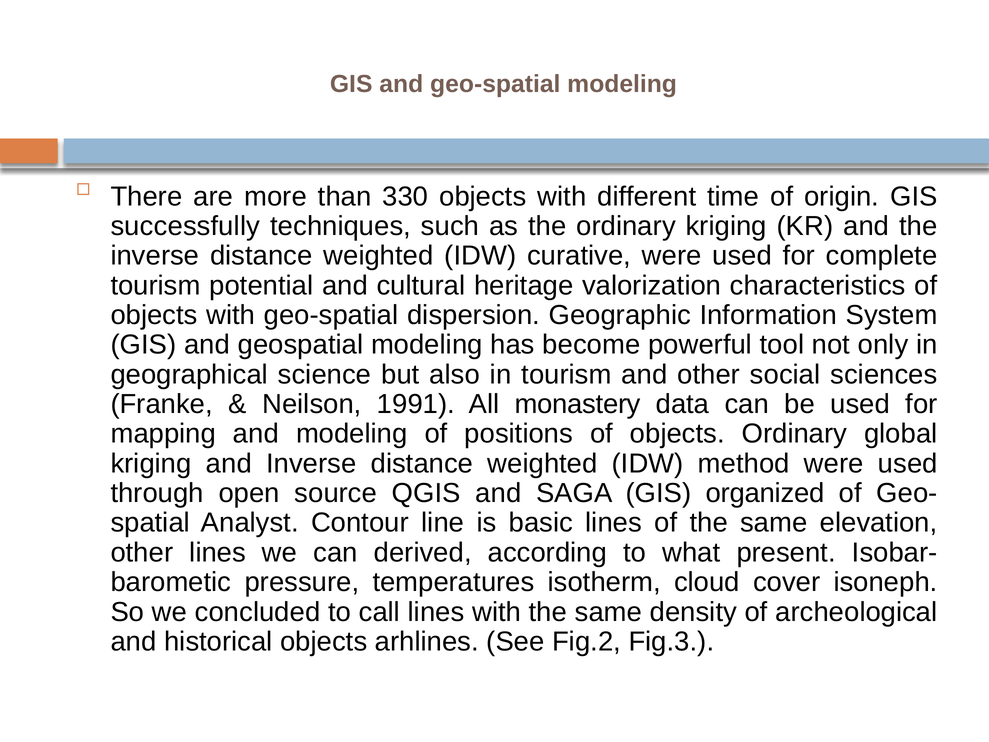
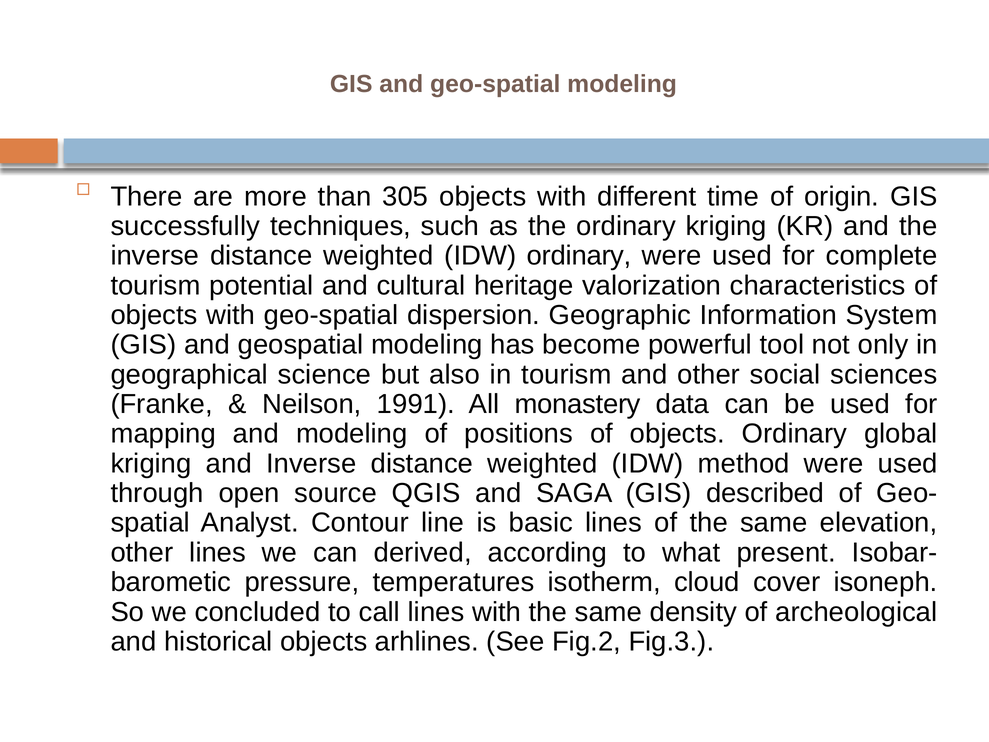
330: 330 -> 305 (405, 196)
IDW curative: curative -> ordinary (579, 256)
organized: organized -> described (765, 493)
